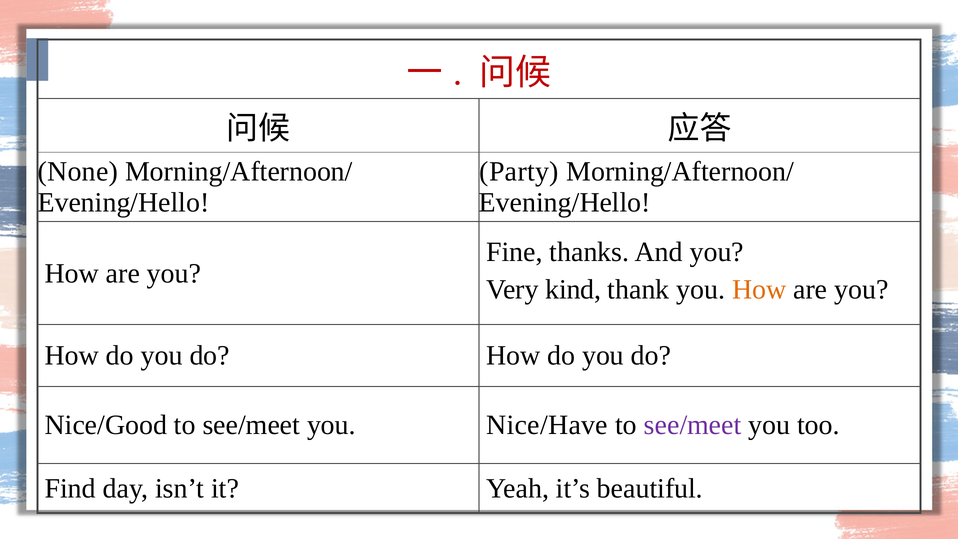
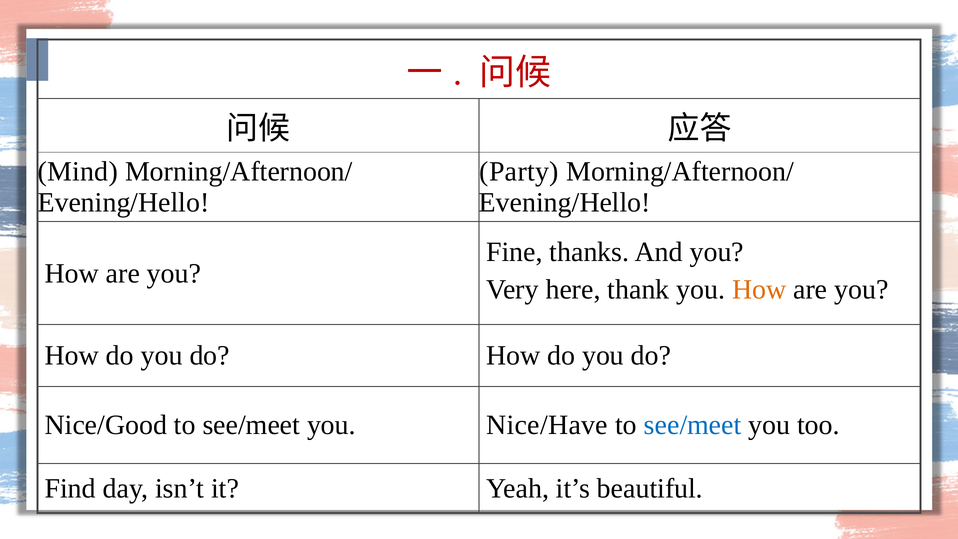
None: None -> Mind (78, 172)
kind: kind -> here (573, 289)
see/meet colour: purple -> blue (693, 425)
